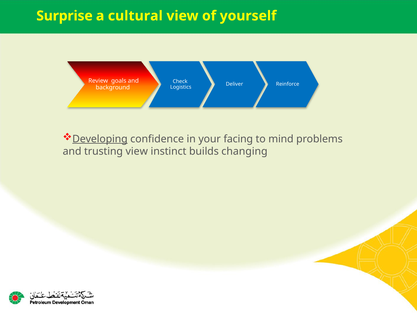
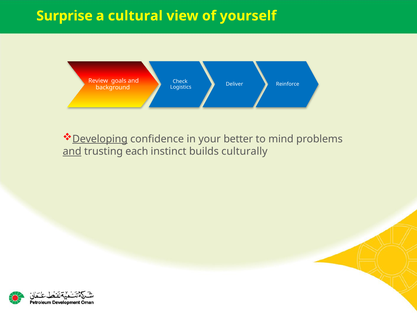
facing: facing -> better (238, 139)
and underline: none -> present (72, 151)
trusting view: view -> each (137, 151)
changing: changing -> culturally (244, 151)
